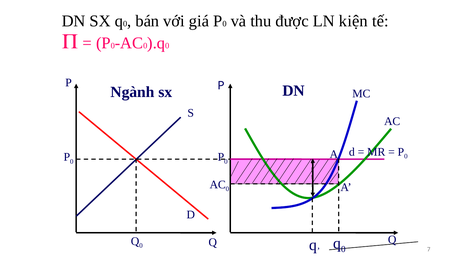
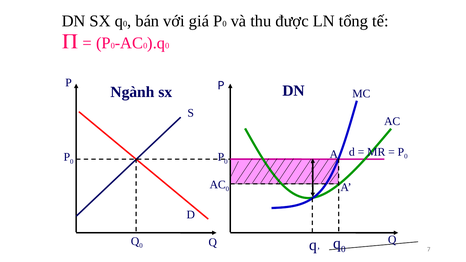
kiện: kiện -> tổng (353, 21)
